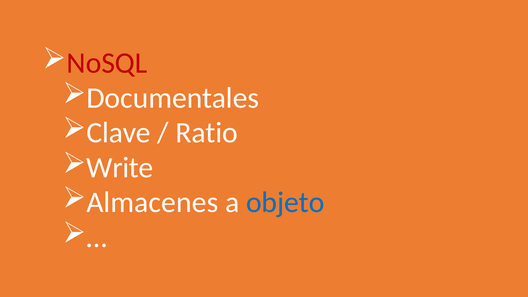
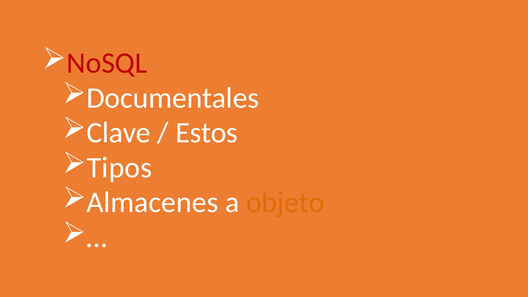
Ratio: Ratio -> Estos (207, 133)
Write: Write -> Tipos (120, 168)
objeto colour: blue -> orange (285, 202)
